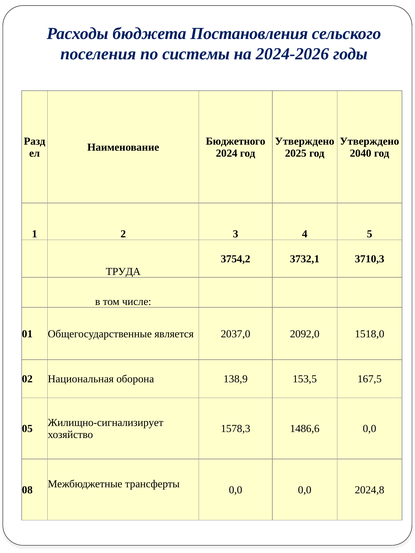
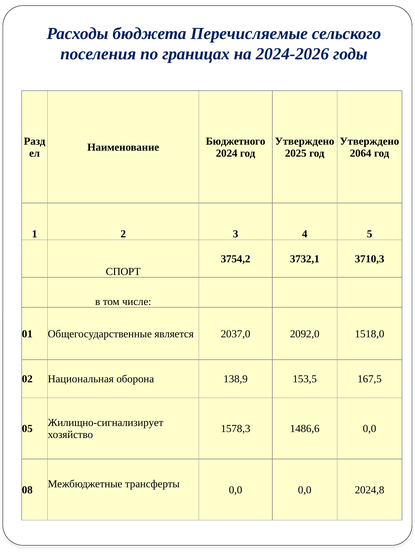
Постановления: Постановления -> Перечисляемые (249, 34)
системы: системы -> границах (196, 54)
2040: 2040 -> 2064 (361, 153)
ТРУДА: ТРУДА -> СПОРТ (123, 272)
